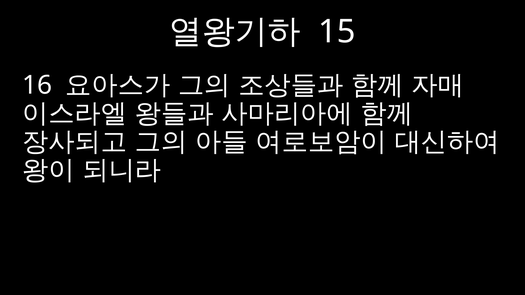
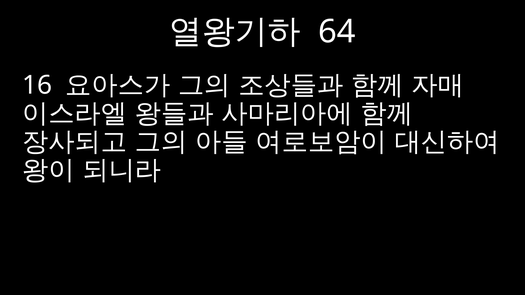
15: 15 -> 64 (337, 32)
